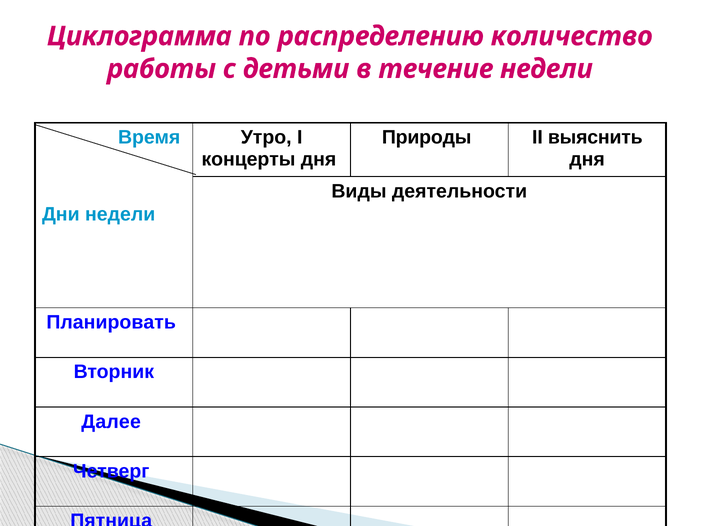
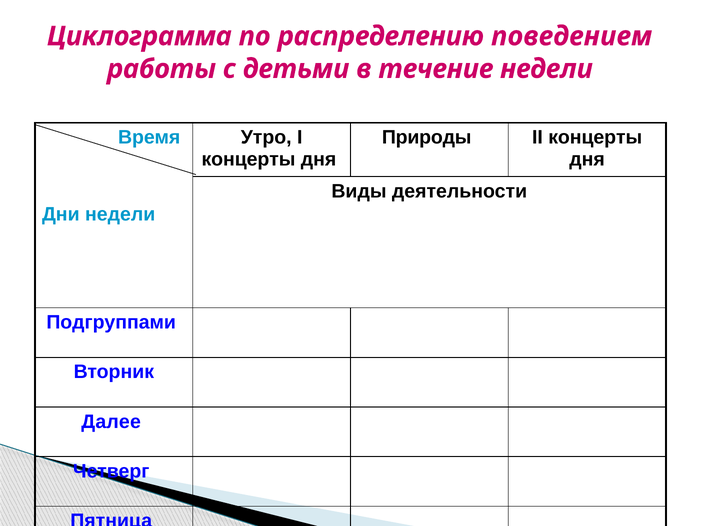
количество: количество -> поведением (572, 36)
II выяснить: выяснить -> концерты (595, 137)
Планировать: Планировать -> Подгруппами (111, 322)
